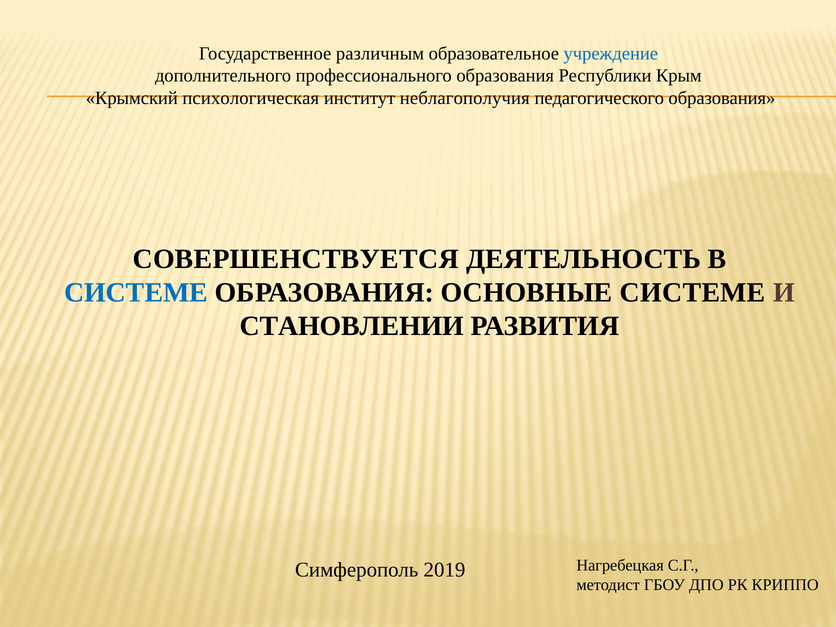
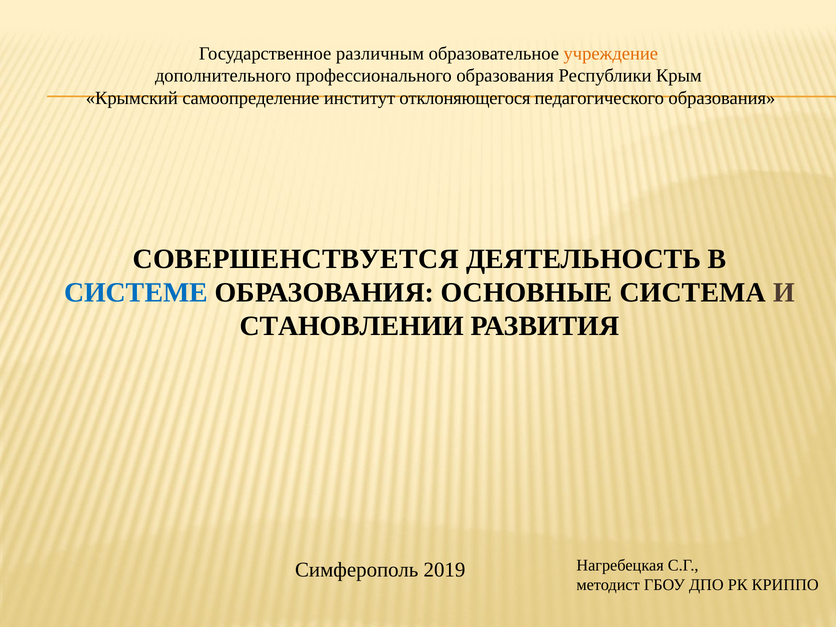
учреждение colour: blue -> orange (611, 54)
психологическая: психологическая -> самоопределение (251, 98)
неблагополучия: неблагополучия -> отклоняющегося (465, 98)
ОСНОВНЫЕ СИСТЕМЕ: СИСТЕМЕ -> СИСТЕМА (693, 292)
